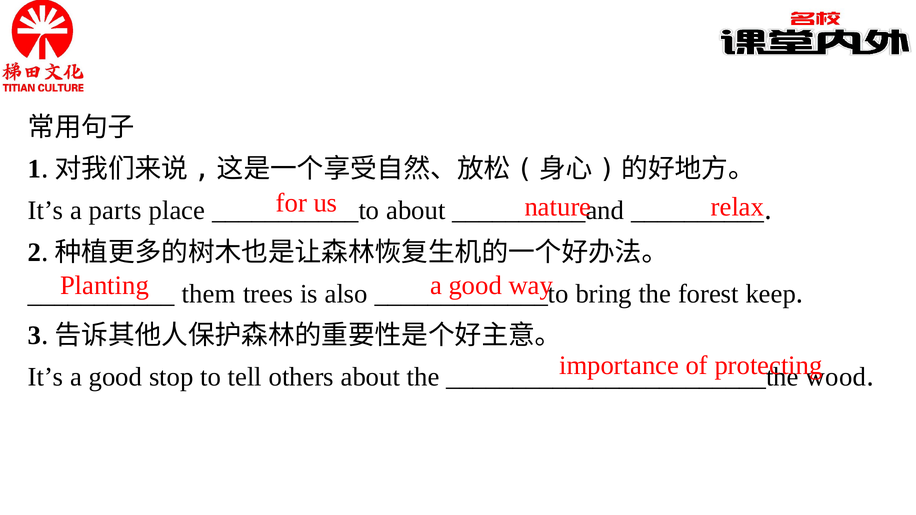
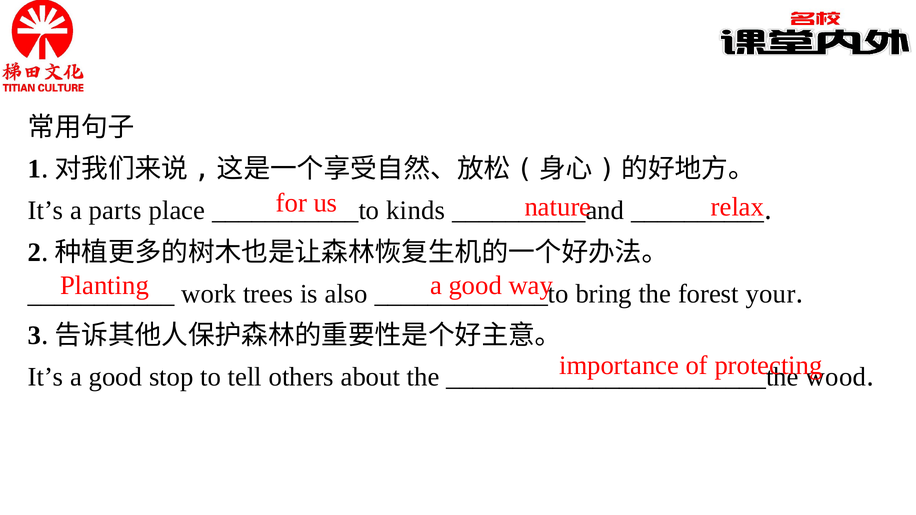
about: about -> kinds (416, 211)
them: them -> work (209, 294)
keep: keep -> your (771, 294)
